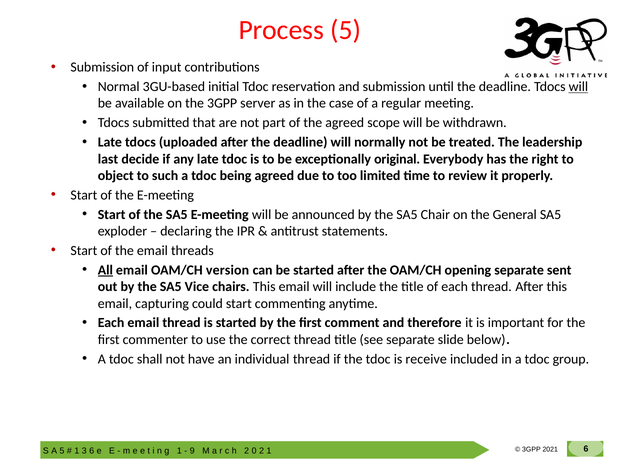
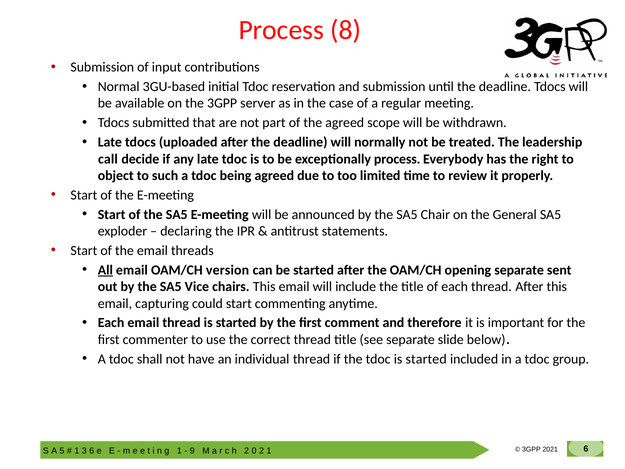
Process 5: 5 -> 8 (346, 30)
will underline: present -> none (578, 87)
last: last -> call (108, 159)
exceptionally original: original -> process (397, 159)
tdoc is receive: receive -> started (426, 359)
